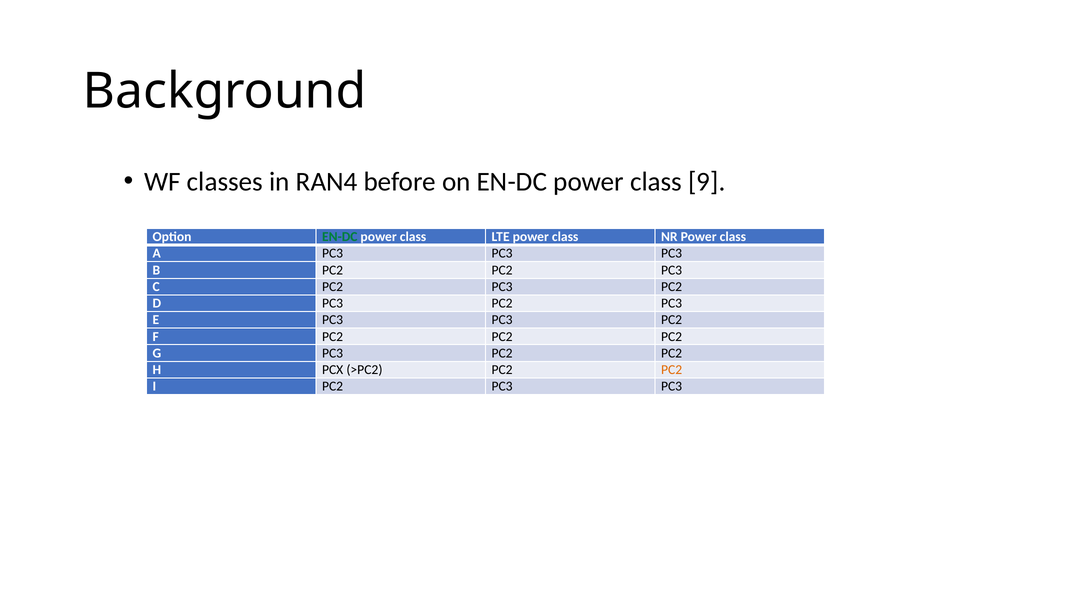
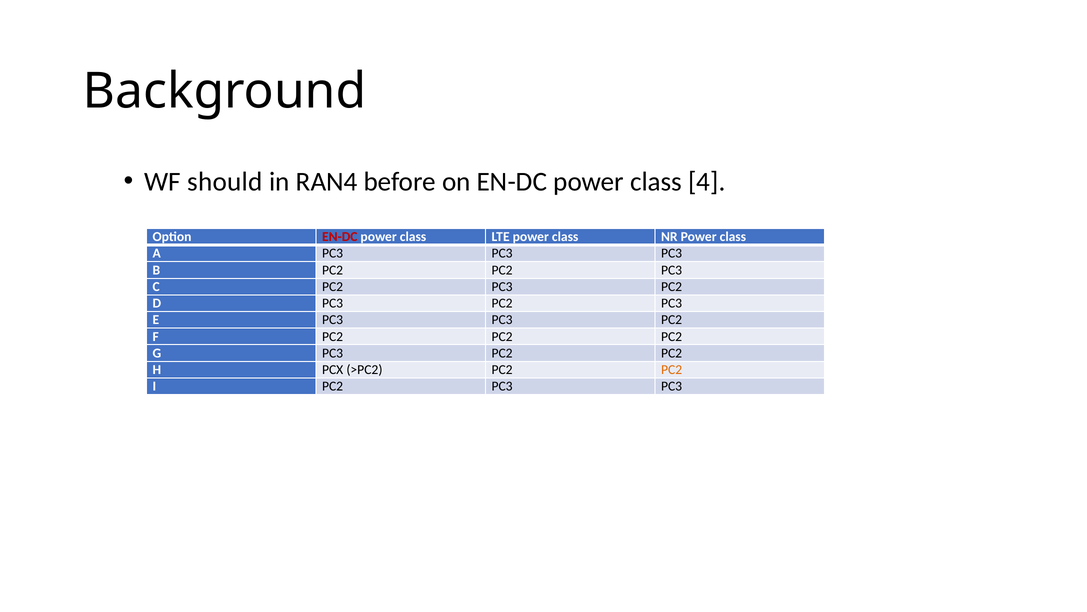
classes: classes -> should (225, 181)
9: 9 -> 4 (707, 181)
EN-DC colour: green -> red (340, 237)
